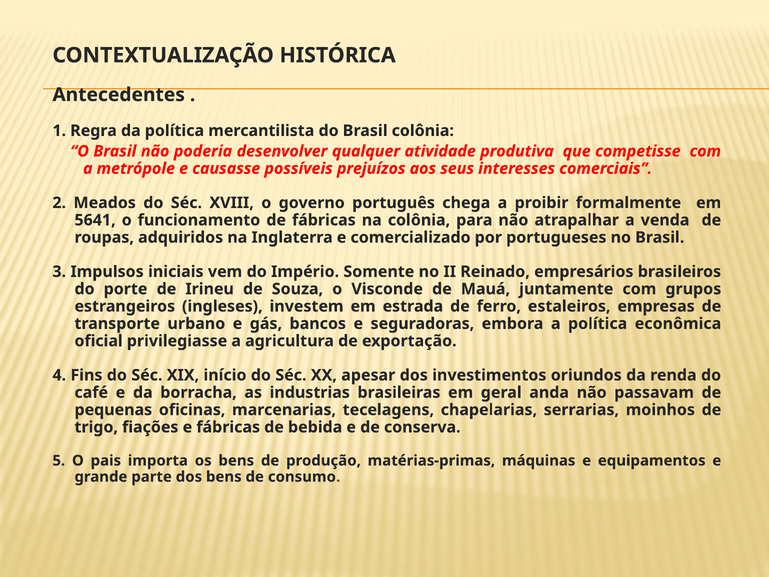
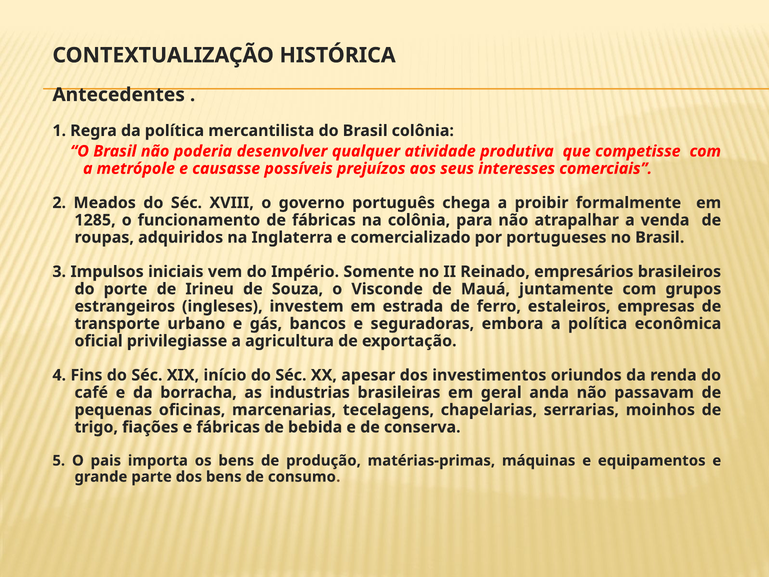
5641: 5641 -> 1285 (95, 220)
